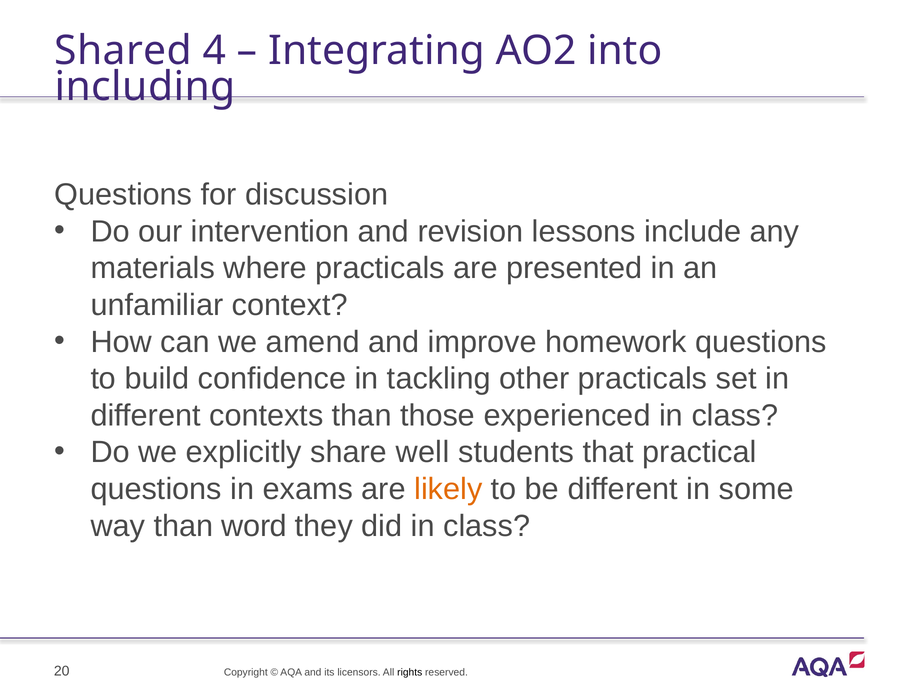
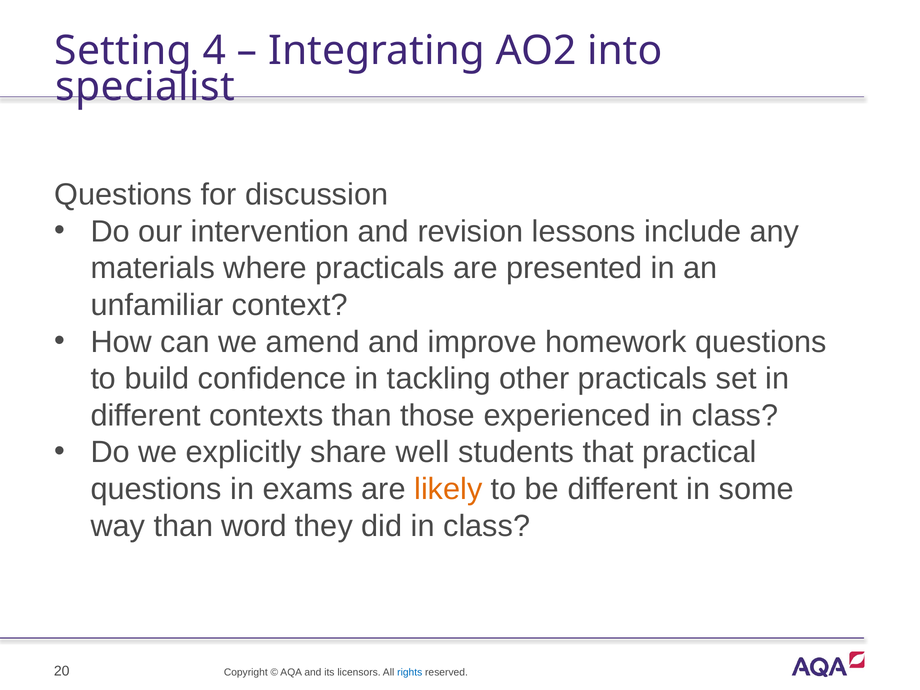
Shared: Shared -> Setting (123, 51)
including: including -> specialist (145, 87)
rights colour: black -> blue (410, 673)
